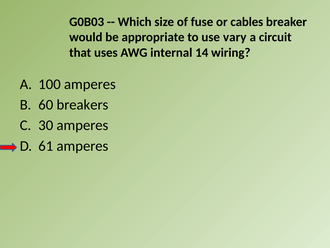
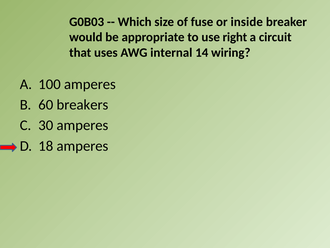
cables: cables -> inside (247, 22)
vary: vary -> right (235, 37)
61: 61 -> 18 (46, 146)
